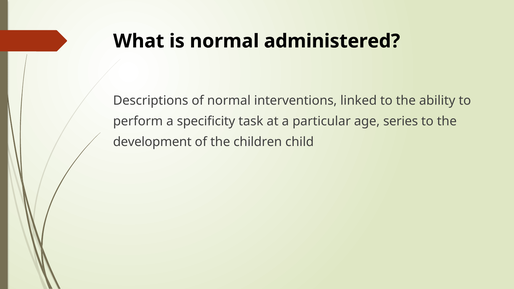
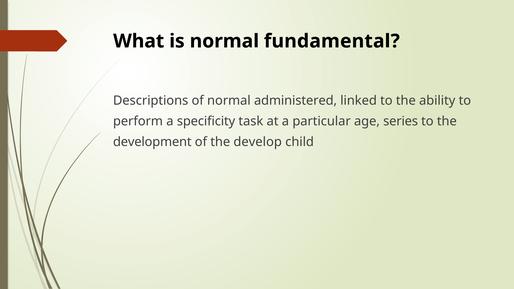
administered: administered -> fundamental (332, 41)
interventions: interventions -> administered (296, 100)
children: children -> develop (258, 142)
